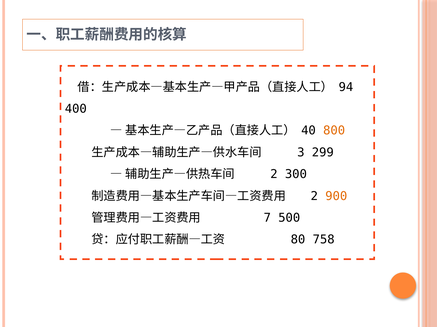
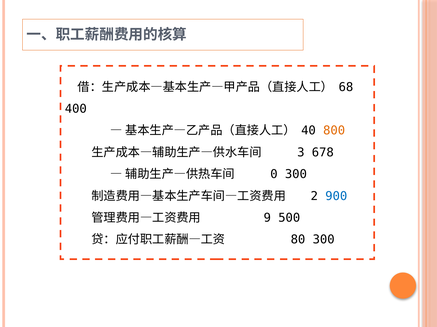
94: 94 -> 68 (346, 87)
299: 299 -> 678 (323, 153)
2: 2 -> 0 (274, 175)
900 colour: orange -> blue (336, 197)
7: 7 -> 9 (267, 218)
80 758: 758 -> 300 (324, 240)
